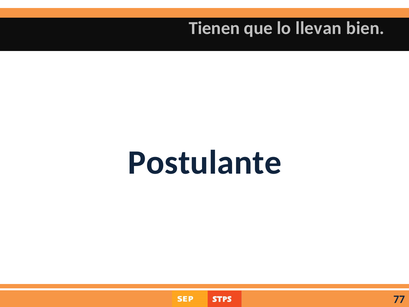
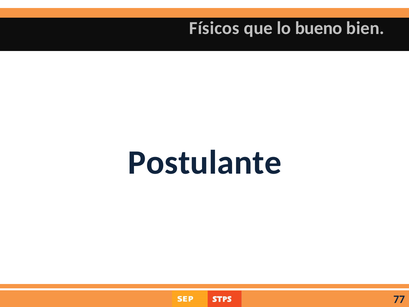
Tienen: Tienen -> Físicos (214, 28)
llevan: llevan -> bueno (319, 28)
